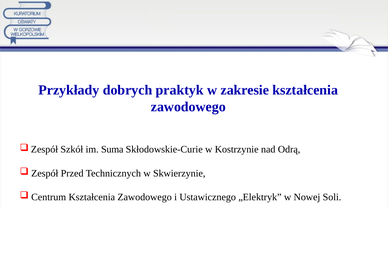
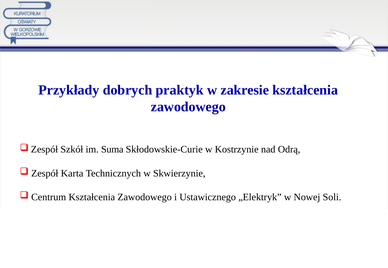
Przed: Przed -> Karta (72, 174)
